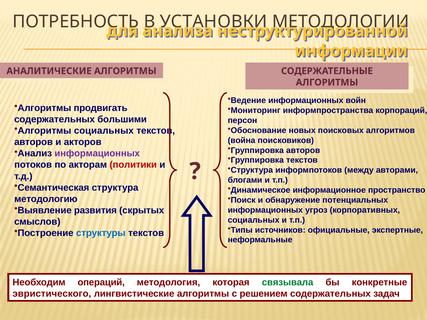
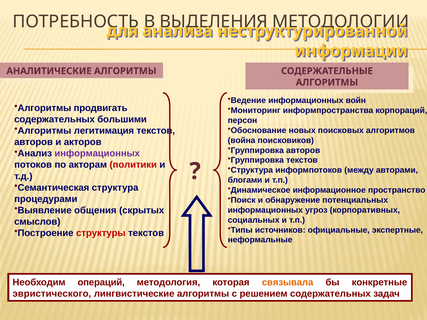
УСТАНОВКИ: УСТАНОВКИ -> ВЫДЕЛЕНИЯ (214, 22)
Алгоритмы социальных: социальных -> легитимация (104, 131)
методологию: методологию -> процедурами (46, 199)
развития: развития -> общения (95, 211)
структуры colour: blue -> red (101, 233)
связывала colour: green -> orange (288, 283)
